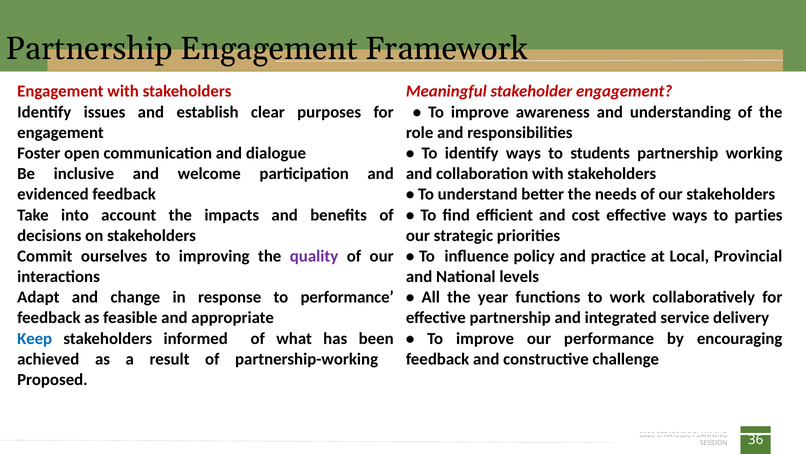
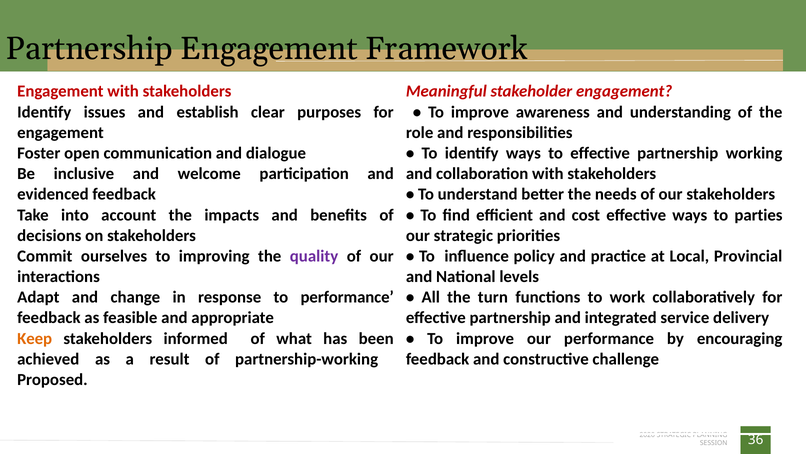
to students: students -> effective (600, 153)
year: year -> turn (493, 297)
Keep colour: blue -> orange (35, 338)
